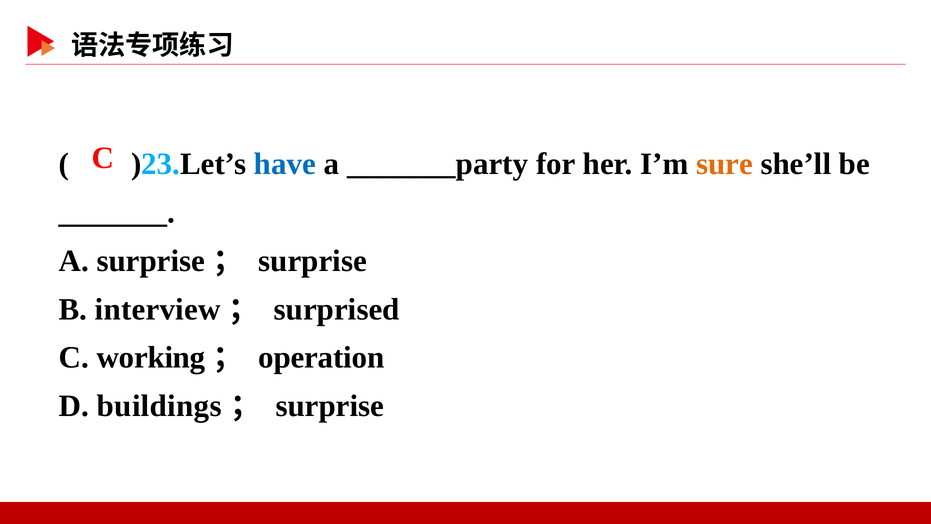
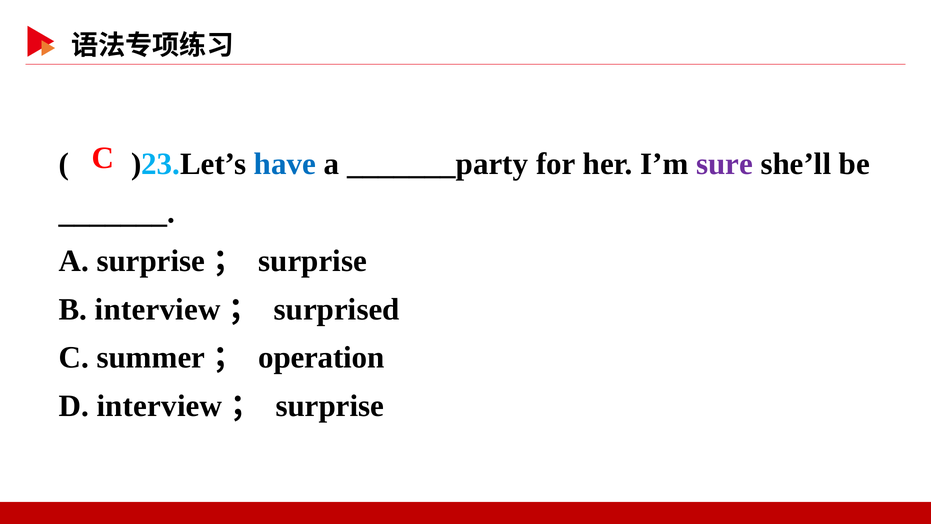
sure colour: orange -> purple (725, 164)
working: working -> summer (151, 357)
D buildings: buildings -> interview (159, 406)
